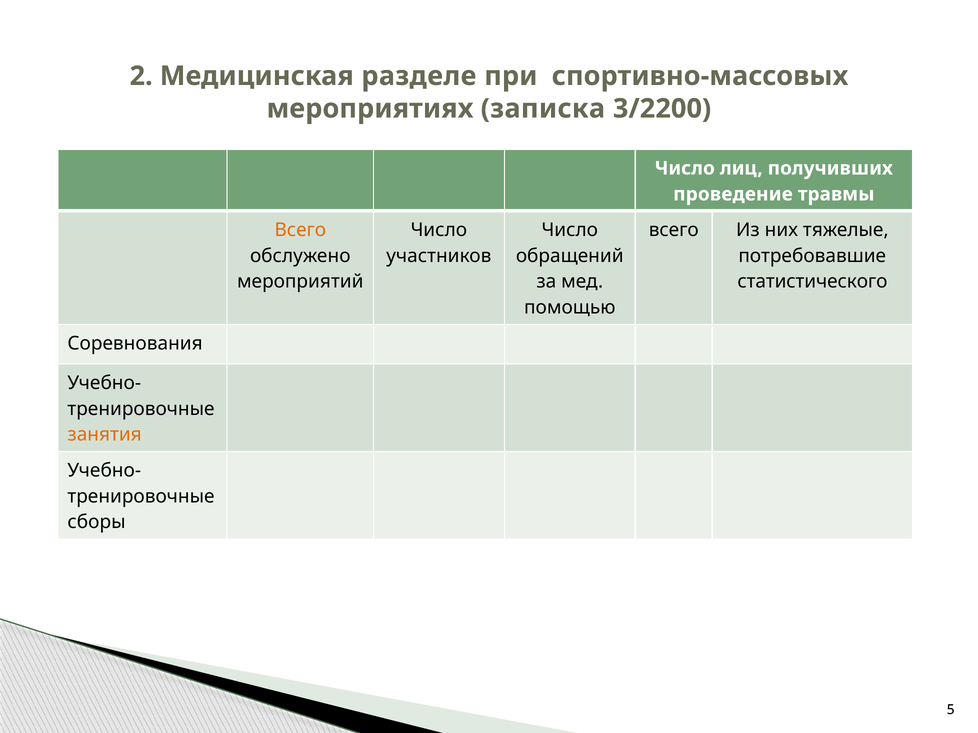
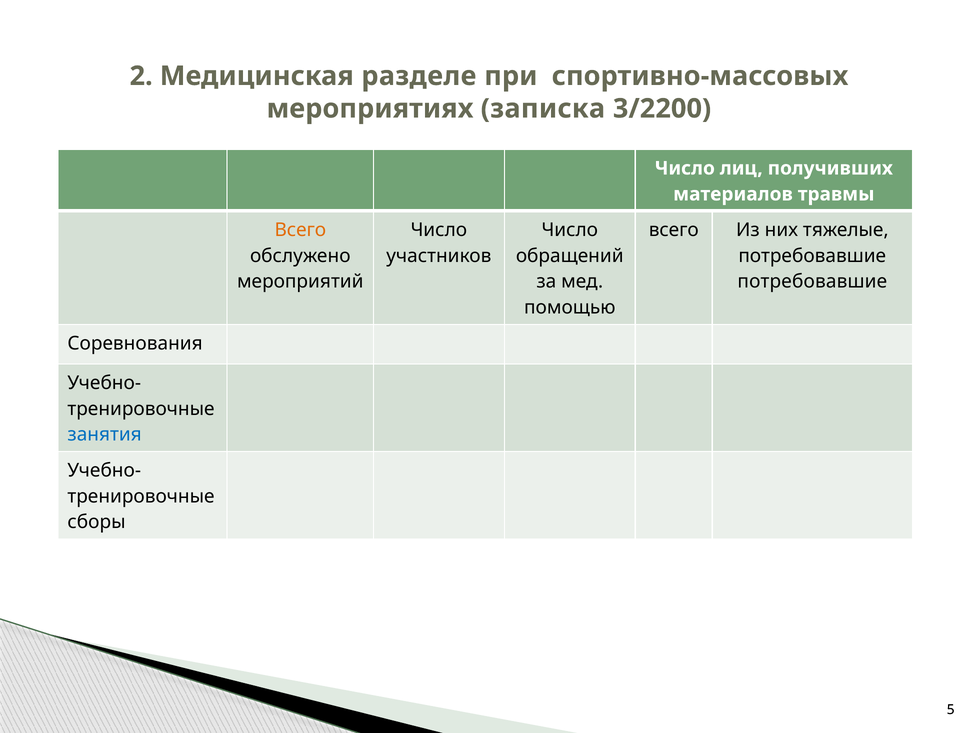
проведение: проведение -> материалов (733, 194)
статистического: статистического -> потребовавшие (812, 282)
занятия colour: orange -> blue (105, 435)
